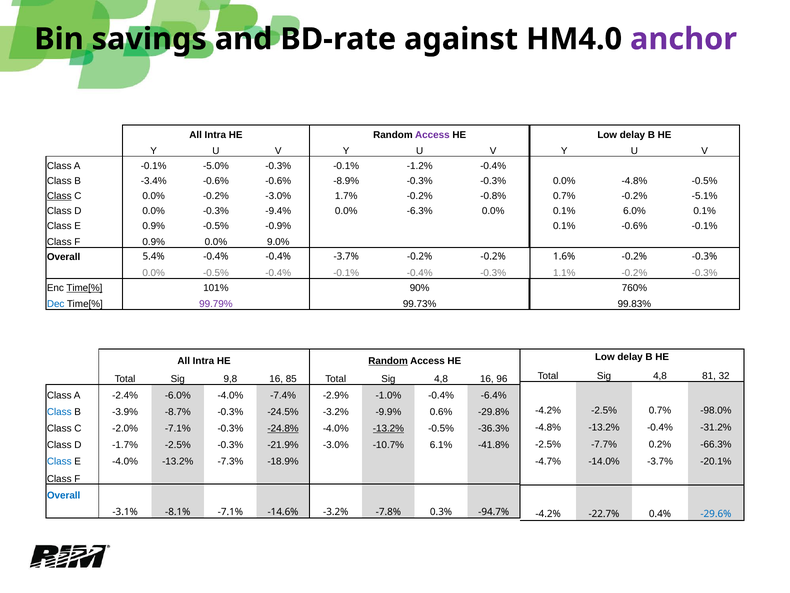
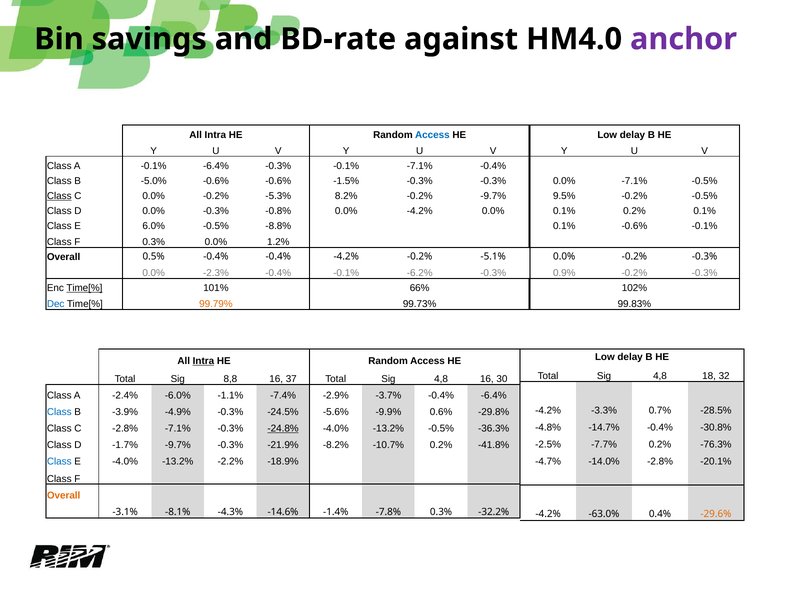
Access colour: purple -> blue (432, 135)
-0.1% -5.0%: -5.0% -> -6.4% (216, 166)
-0.1% -1.2%: -1.2% -> -7.1% (420, 166)
-3.4%: -3.4% -> -5.0% (154, 181)
-8.9%: -8.9% -> -1.5% (346, 181)
0.0% -4.8%: -4.8% -> -7.1% (634, 181)
-0.2% -3.0%: -3.0% -> -5.3% (278, 196)
1.7%: 1.7% -> 8.2% (346, 196)
-0.2% -0.8%: -0.8% -> -9.7% (493, 196)
0.7%: 0.7% -> 9.5% (564, 196)
-0.2% -5.1%: -5.1% -> -0.5% (705, 196)
-9.4%: -9.4% -> -0.8% (278, 211)
-6.3%: -6.3% -> -4.2% (420, 211)
0.1% 6.0%: 6.0% -> 0.2% (634, 211)
E 0.9%: 0.9% -> 6.0% (154, 226)
-0.9%: -0.9% -> -8.8% (278, 226)
F 0.9%: 0.9% -> 0.3% (154, 242)
9.0%: 9.0% -> 1.2% (278, 242)
5.4%: 5.4% -> 0.5% (154, 256)
-3.7%: -3.7% -> -4.2% (346, 256)
-0.2% -0.2%: -0.2% -> -5.1% (493, 256)
1.6%: 1.6% -> 0.0% (564, 256)
0.0% -0.5%: -0.5% -> -2.3% (216, 273)
-0.1% -0.4%: -0.4% -> -6.2% (420, 273)
1.1%: 1.1% -> 0.9% (564, 273)
90%: 90% -> 66% (420, 288)
760%: 760% -> 102% (634, 288)
99.79% colour: purple -> orange (216, 304)
Intra underline: none -> present (203, 361)
Random underline: present -> none (388, 361)
81: 81 -> 18 (709, 376)
9,8: 9,8 -> 8,8 (230, 379)
85: 85 -> 37 (291, 379)
96: 96 -> 30 (502, 379)
-6.0% -4.0%: -4.0% -> -1.1% (230, 395)
-1.0%: -1.0% -> -3.7% (388, 395)
-4.2% -2.5%: -2.5% -> -3.3% (604, 410)
-98.0%: -98.0% -> -28.5% (716, 410)
-8.7%: -8.7% -> -4.9% (178, 412)
-3.2%: -3.2% -> -5.6% (336, 412)
-4.8% -13.2%: -13.2% -> -14.7% (604, 427)
-31.2%: -31.2% -> -30.8% (716, 427)
C -2.0%: -2.0% -> -2.8% (125, 428)
-13.2% underline: present -> none (388, 428)
-66.3%: -66.3% -> -76.3% (716, 444)
-1.7% -2.5%: -2.5% -> -9.7% (178, 445)
-3.0%: -3.0% -> -8.2% (336, 445)
-10.7% 6.1%: 6.1% -> 0.2% (441, 445)
-7.3%: -7.3% -> -2.2% (230, 461)
-14.0% -3.7%: -3.7% -> -2.8% (660, 461)
Overall colour: blue -> orange (64, 495)
-8.1% -7.1%: -7.1% -> -4.3% (230, 511)
-3.2%: -3.2% -> -1.4% (336, 511)
-94.7%: -94.7% -> -32.2% (494, 511)
-22.7%: -22.7% -> -63.0% (604, 514)
-29.6% colour: blue -> orange (716, 514)
